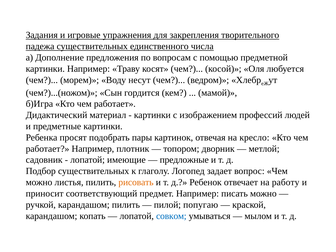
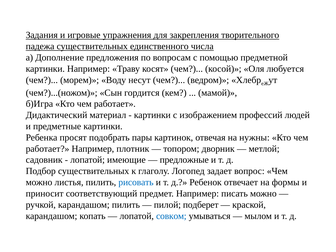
кресло: кресло -> нужны (254, 137)
рисовать colour: orange -> blue (136, 182)
работу: работу -> формы (286, 182)
попугаю: попугаю -> подберет (201, 205)
